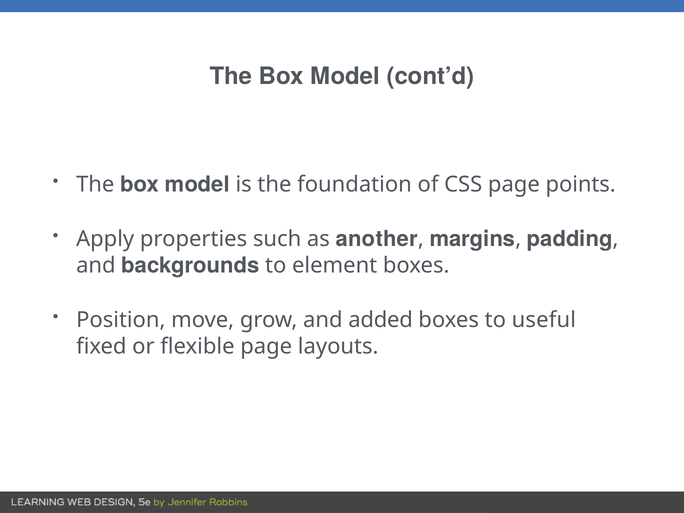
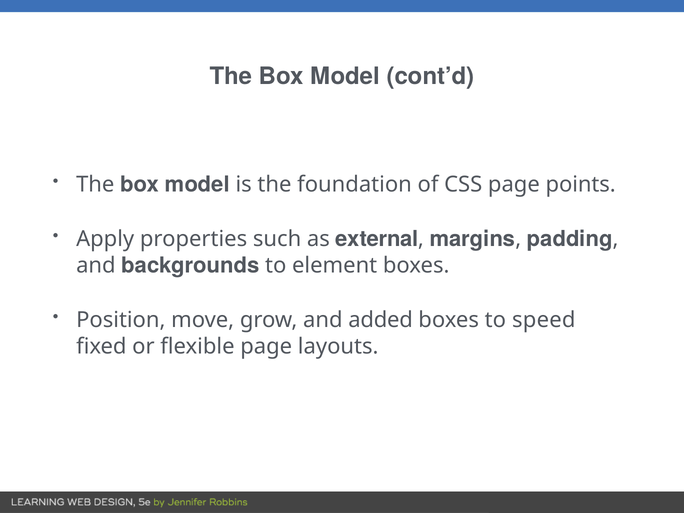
another: another -> external (377, 239)
useful: useful -> speed (544, 320)
